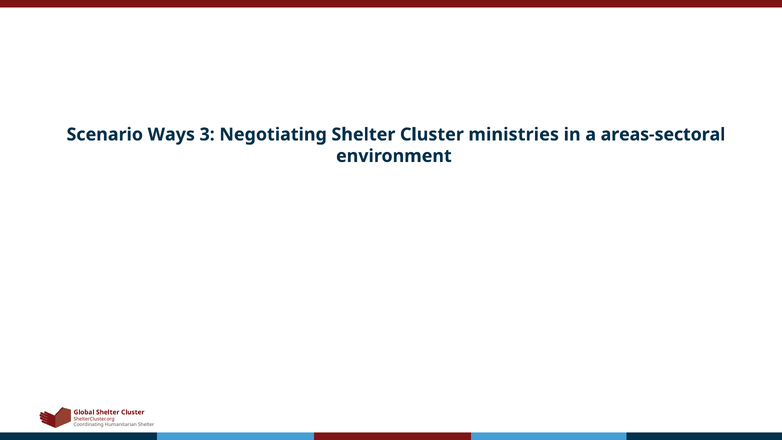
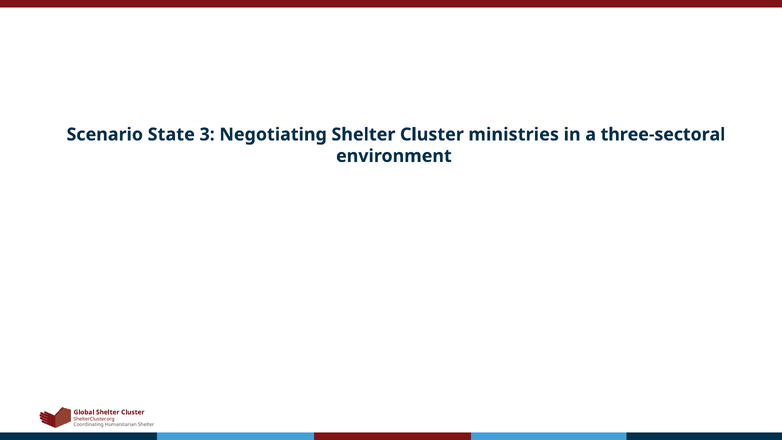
Ways: Ways -> State (171, 134)
areas-sectoral: areas-sectoral -> three-sectoral (663, 134)
